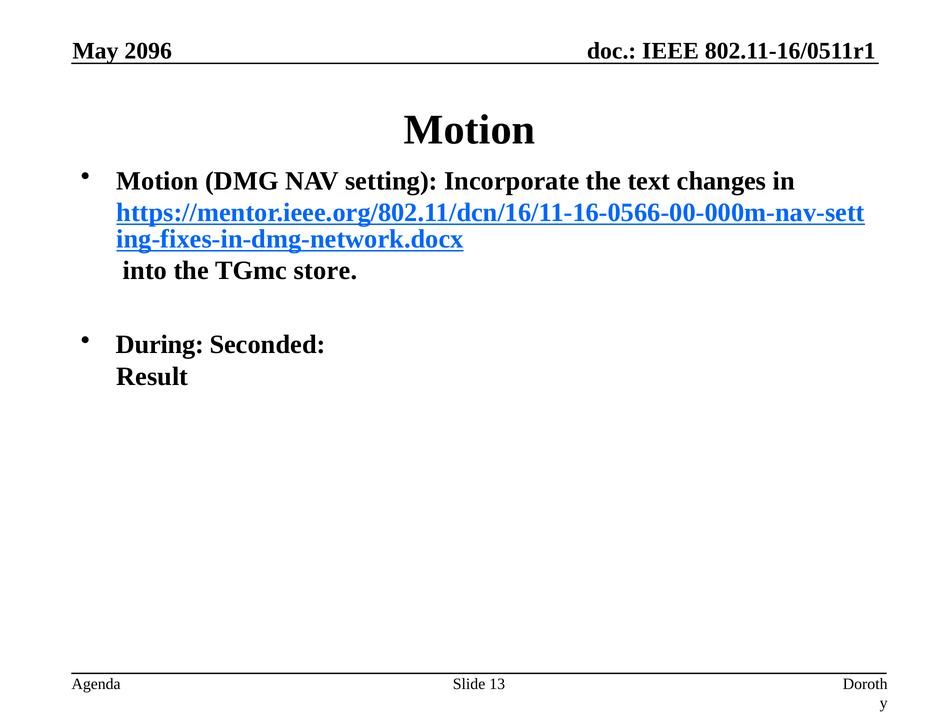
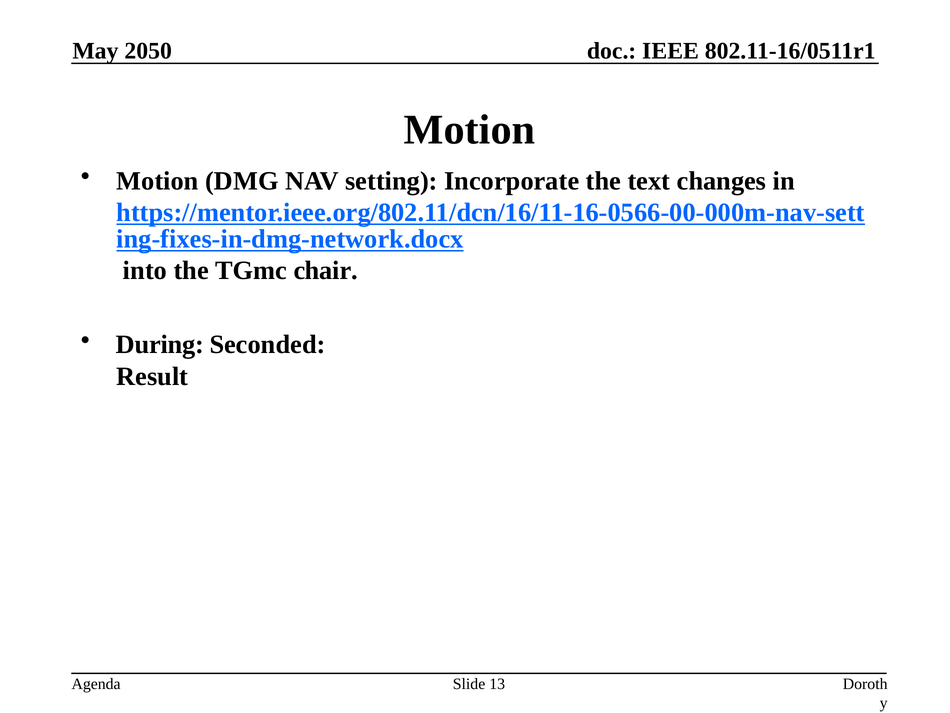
2096: 2096 -> 2050 (148, 51)
store: store -> chair (326, 271)
